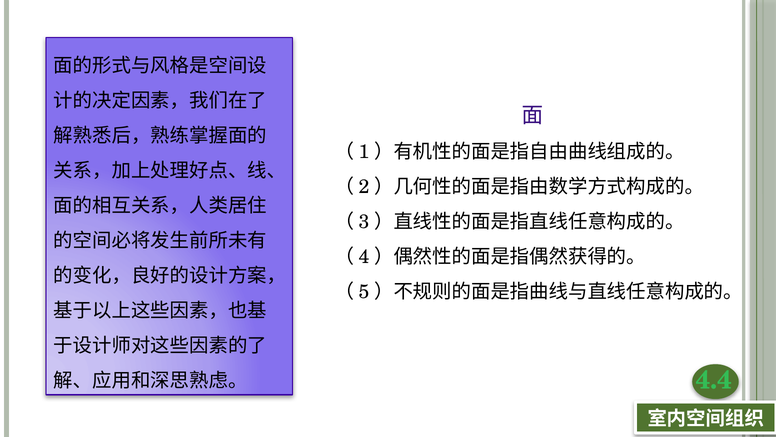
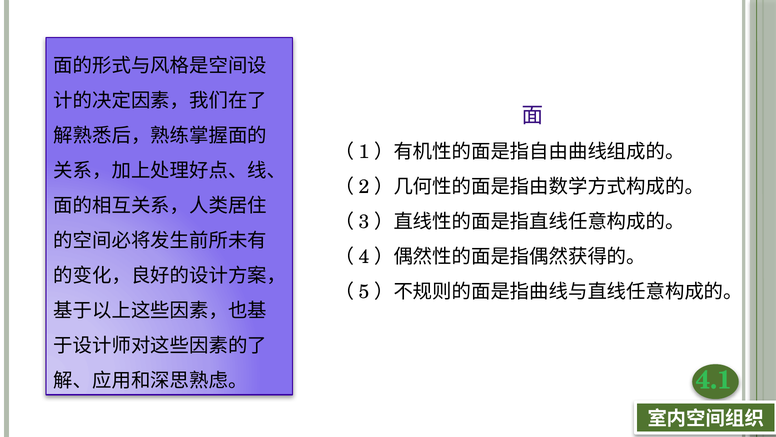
4.4: 4.4 -> 4.1 (714, 380)
